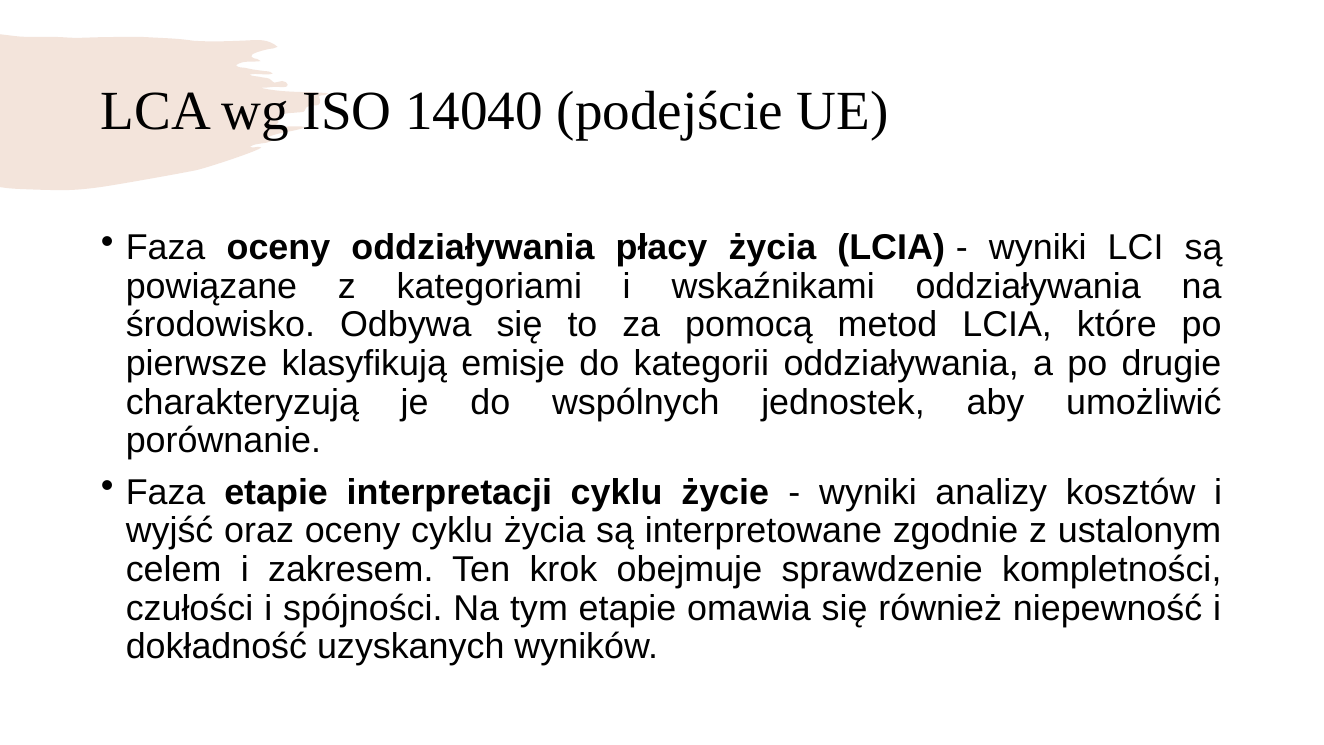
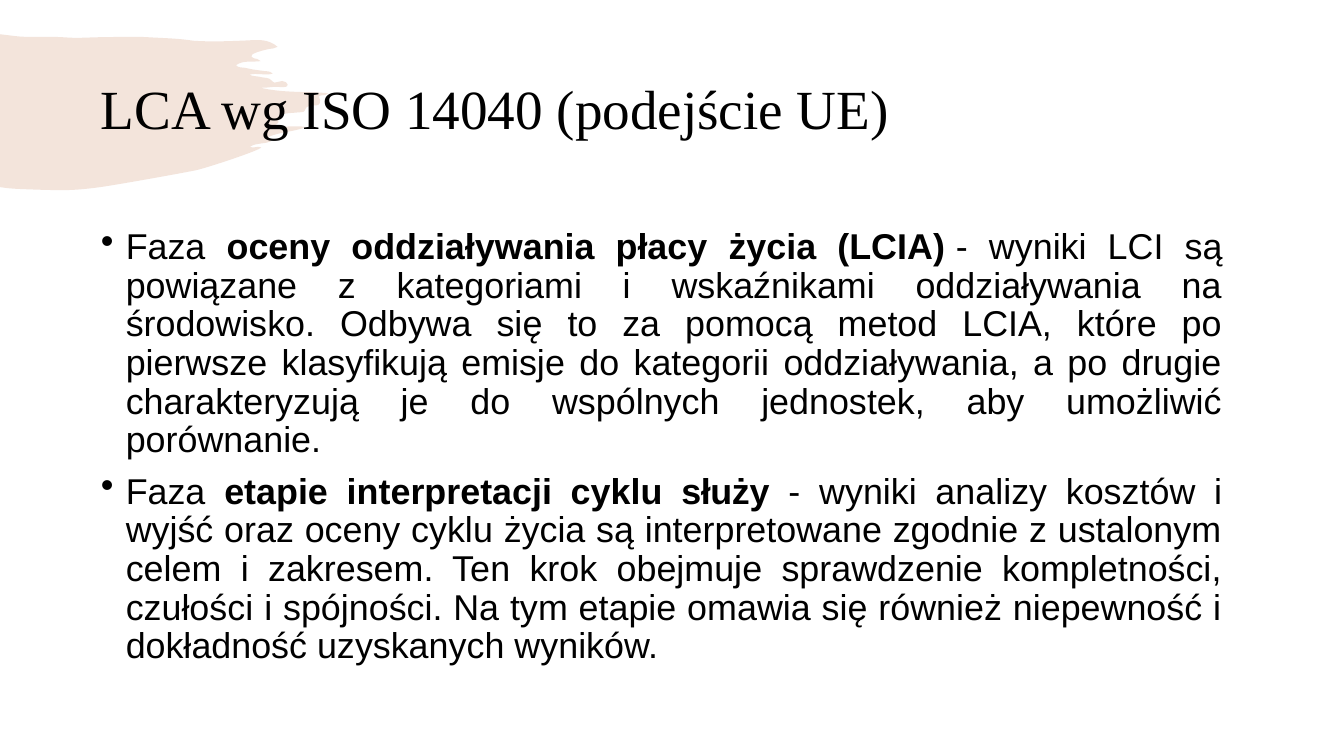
życie: życie -> służy (725, 492)
